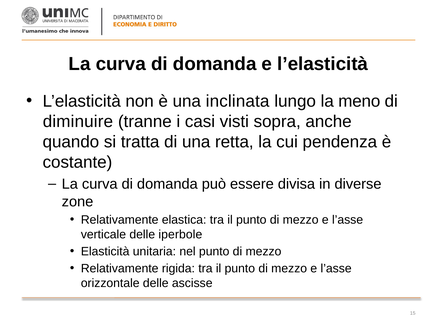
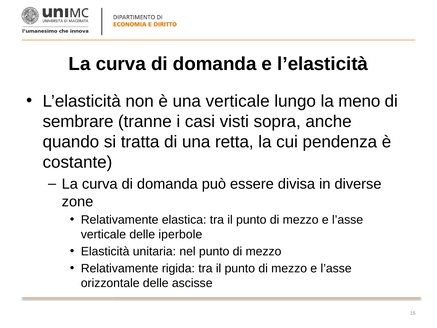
una inclinata: inclinata -> verticale (238, 101)
diminuire: diminuire -> sembrare (78, 121)
